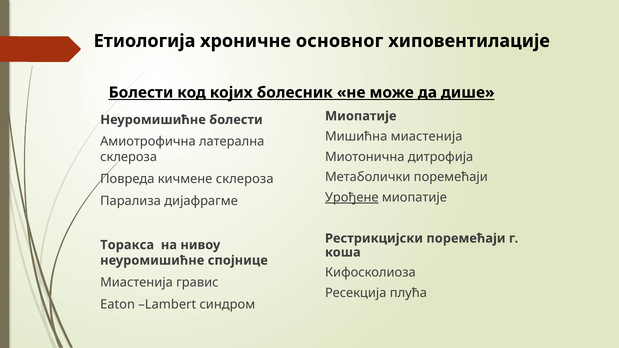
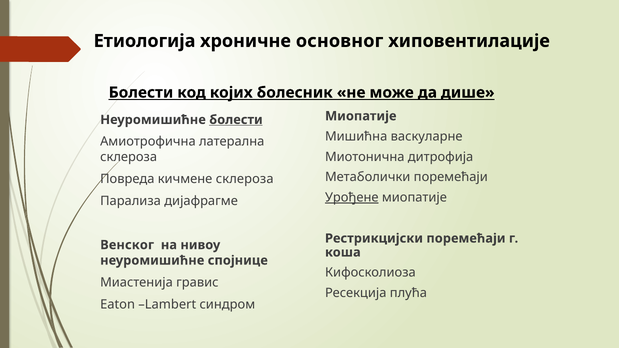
болести underline: none -> present (236, 120)
миастенија: миастенија -> васкуларне (427, 136)
Торакса: Торакса -> Венског (127, 245)
